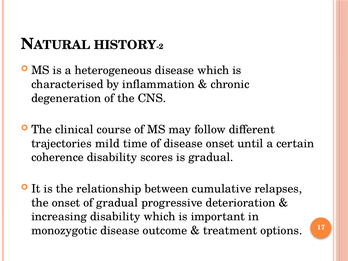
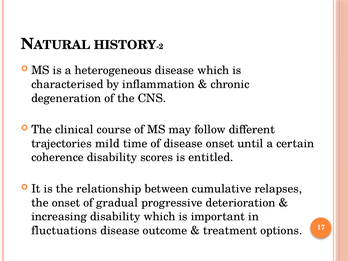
is gradual: gradual -> entitled (211, 157)
monozygotic: monozygotic -> fluctuations (64, 231)
